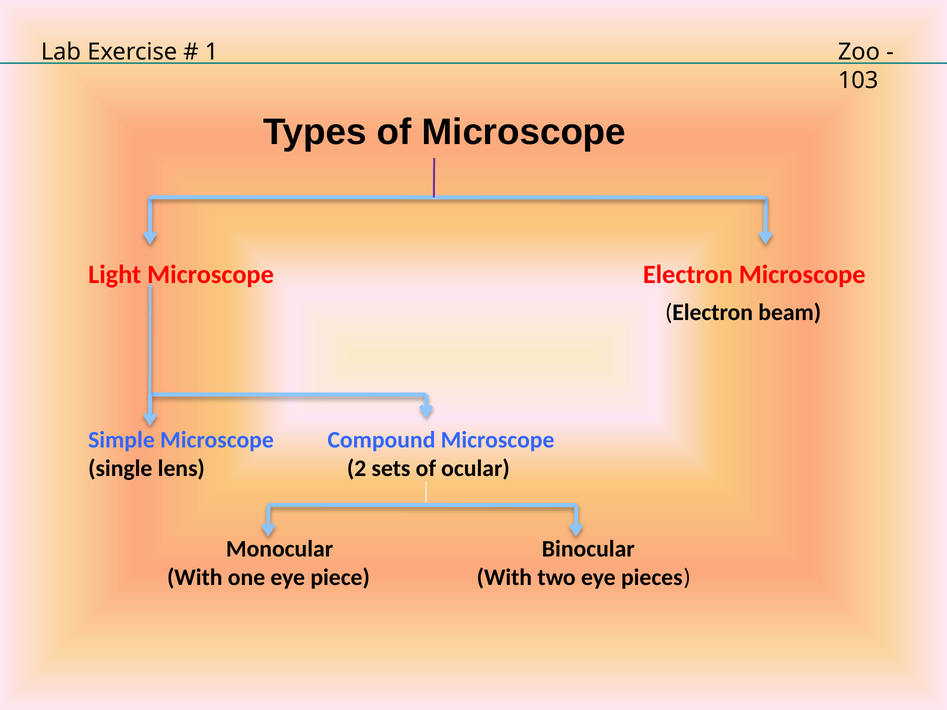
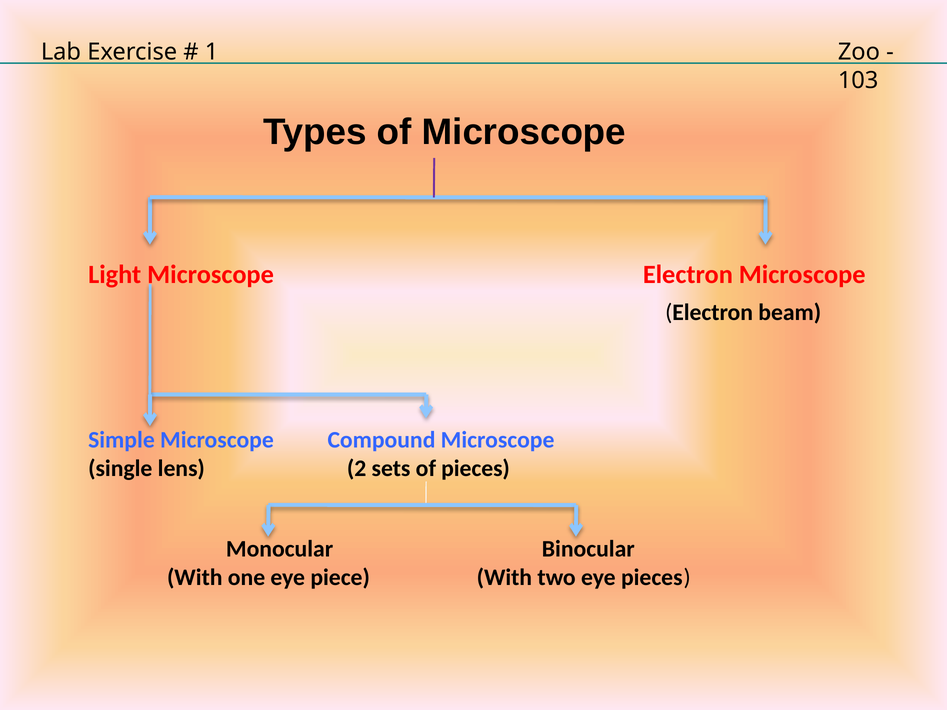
of ocular: ocular -> pieces (476, 469)
